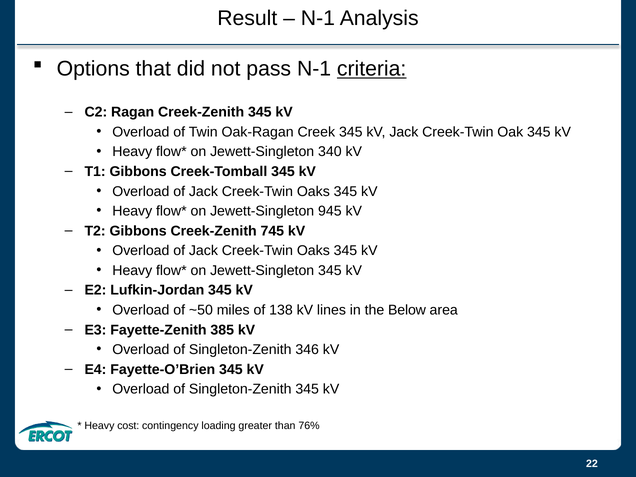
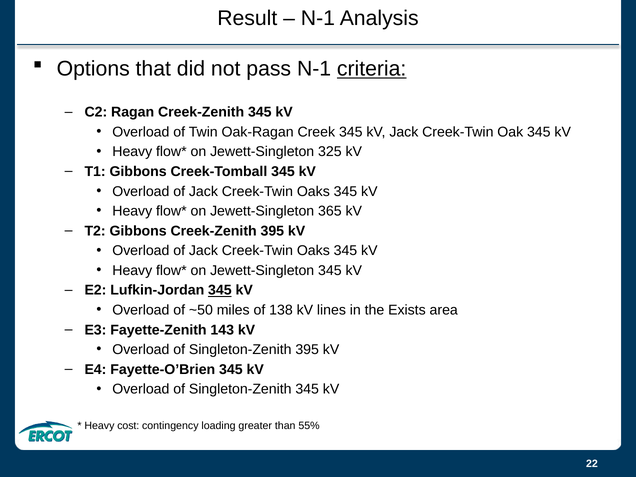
340: 340 -> 325 (330, 152)
945: 945 -> 365 (330, 211)
Creek-Zenith 745: 745 -> 395 (272, 231)
345 underline: none -> present (220, 290)
Below: Below -> Exists (407, 310)
385: 385 -> 143 (222, 330)
Singleton-Zenith 346: 346 -> 395 (307, 350)
76%: 76% -> 55% (309, 426)
